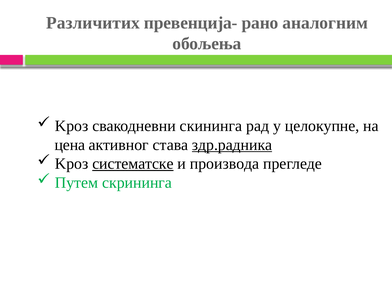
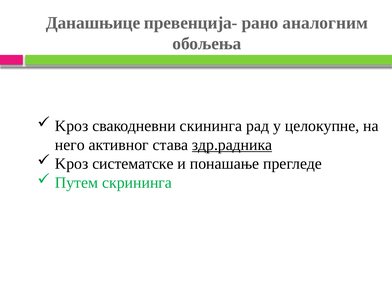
Различитих: Различитих -> Данашњице (93, 23)
цена: цена -> него (70, 145)
систематске underline: present -> none (133, 164)
производа: производа -> понашање (225, 164)
